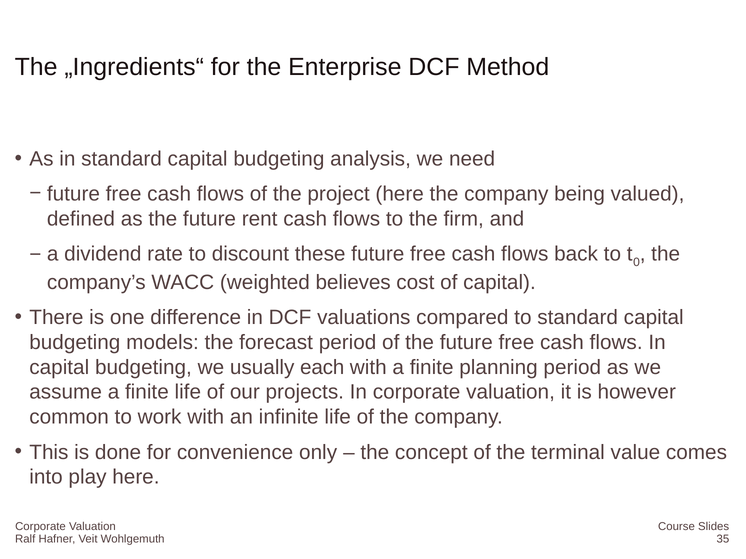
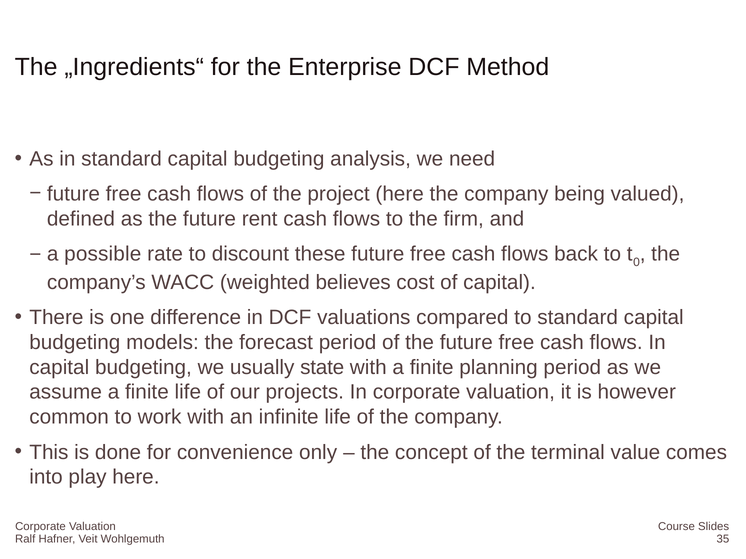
dividend: dividend -> possible (103, 254)
each: each -> state (322, 368)
